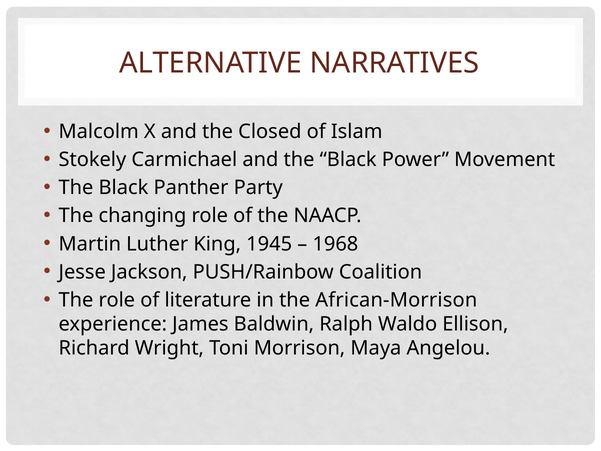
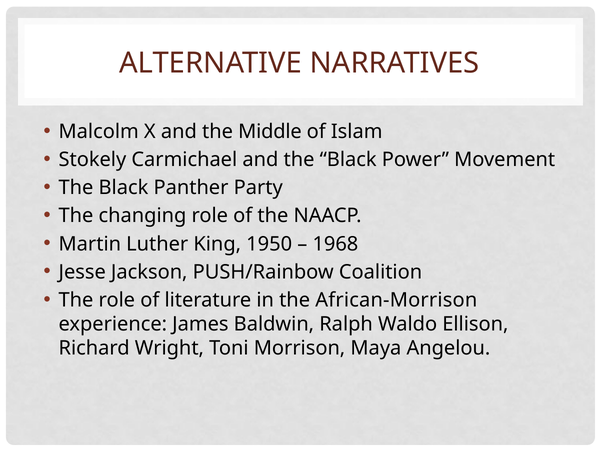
Closed: Closed -> Middle (270, 132)
1945: 1945 -> 1950 (269, 244)
